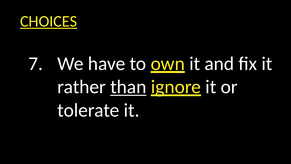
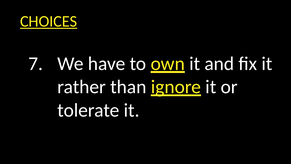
than underline: present -> none (128, 87)
